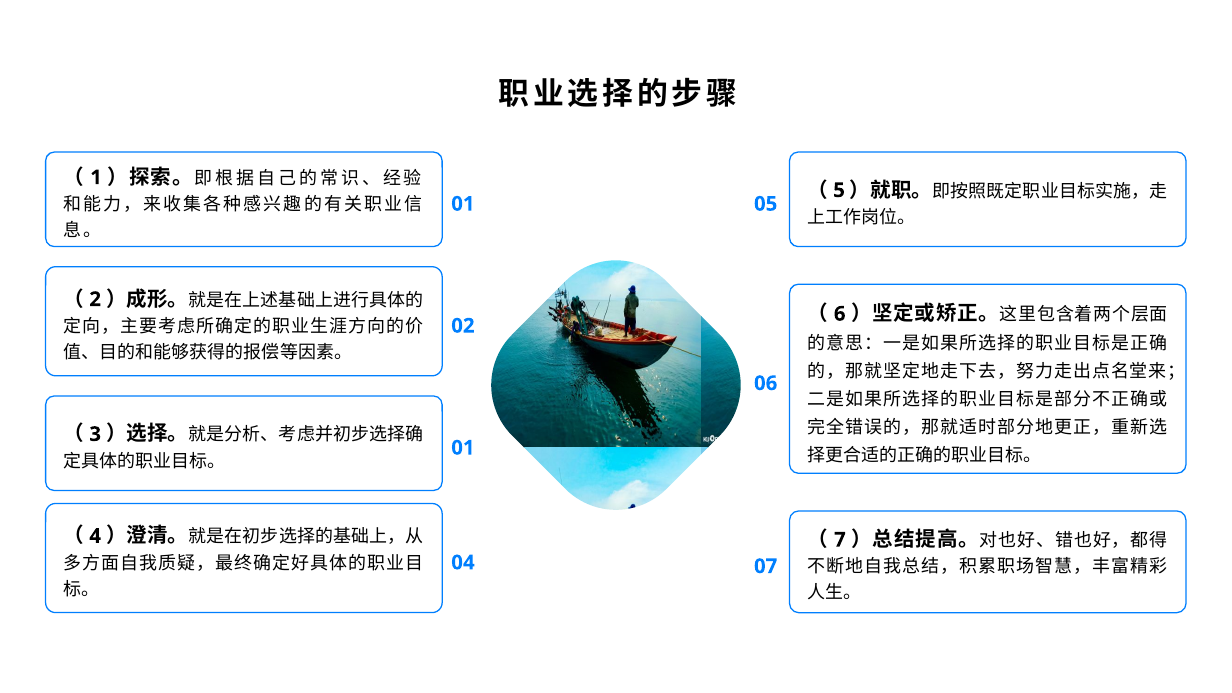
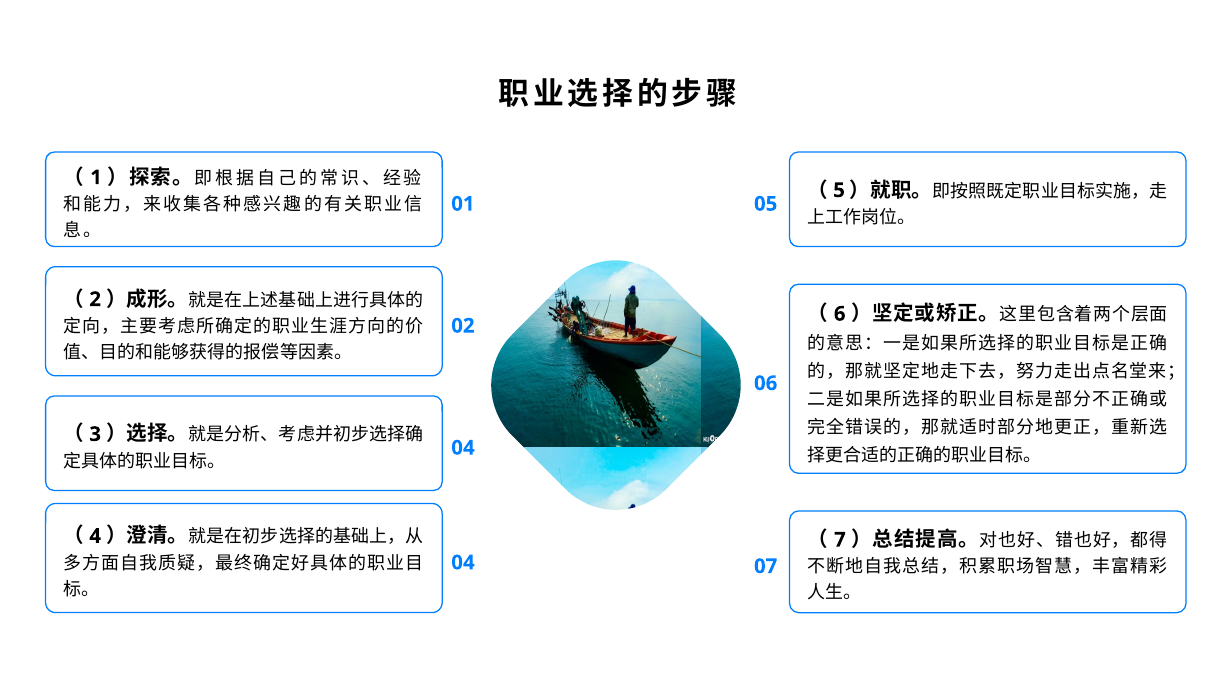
01: 01 -> 04 (463, 448)
